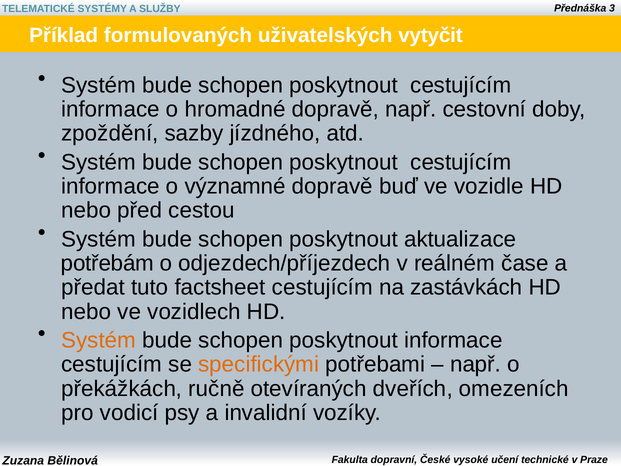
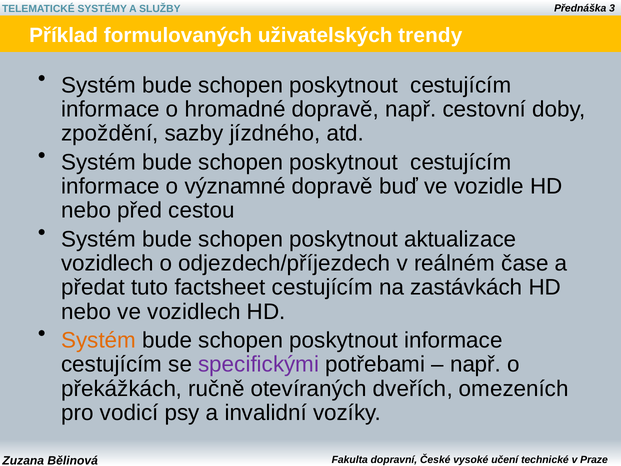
vytyčit: vytyčit -> trendy (430, 35)
potřebám: potřebám -> vozidlech (107, 263)
specifickými colour: orange -> purple (259, 364)
